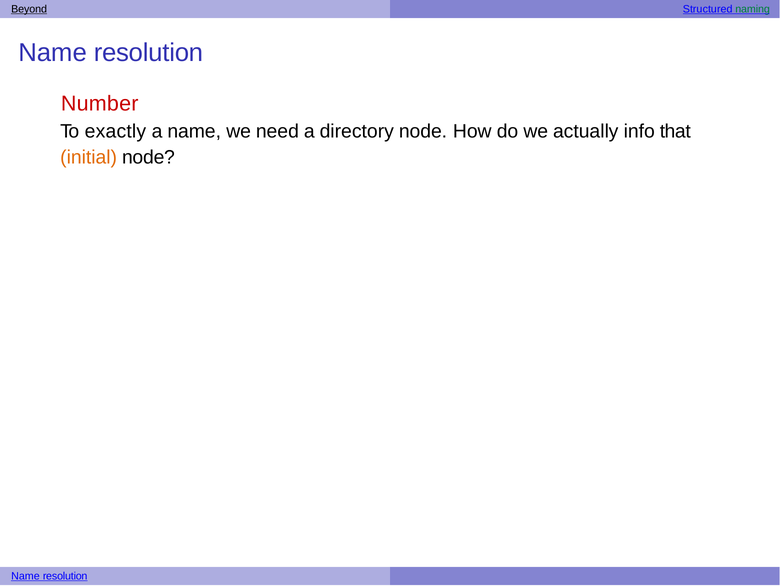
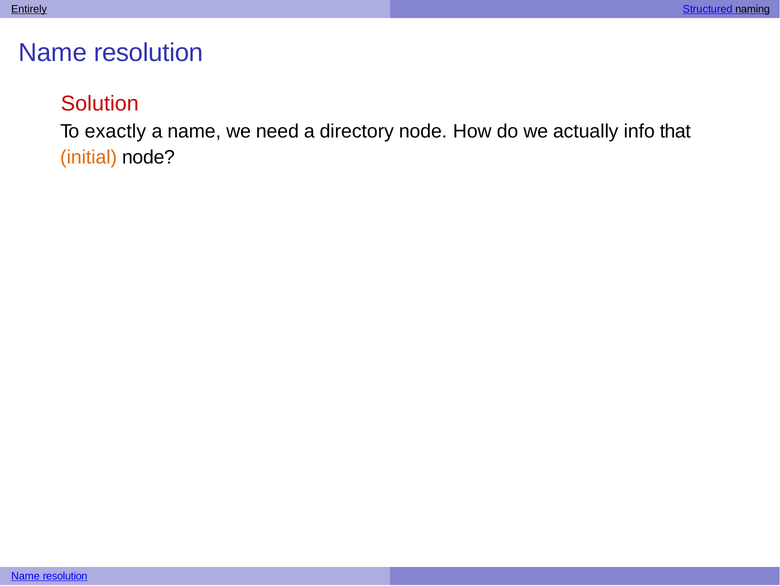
Beyond: Beyond -> Entirely (29, 9)
naming colour: green -> black (753, 9)
Number: Number -> Solution (100, 103)
